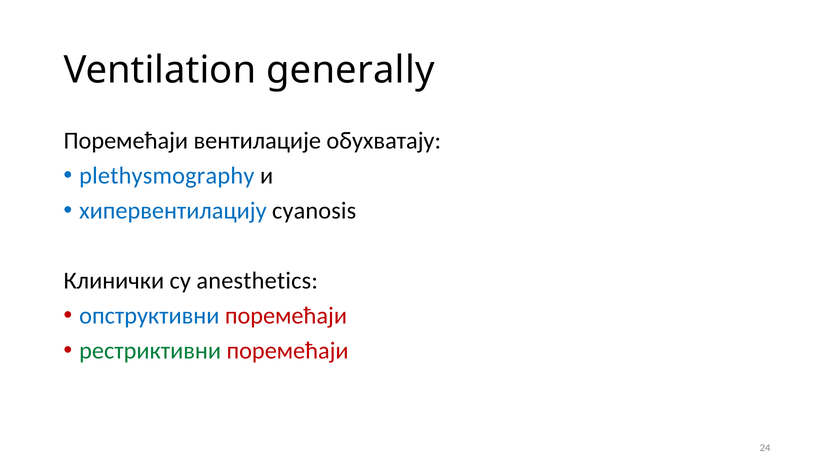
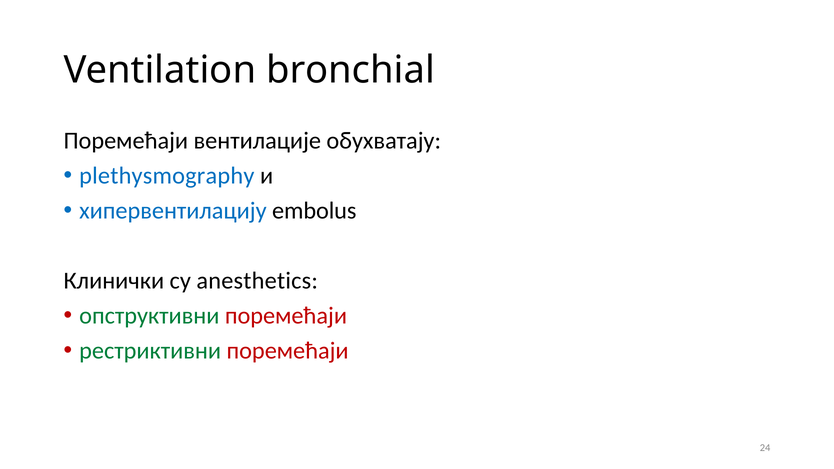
generally: generally -> bronchial (351, 70)
cyanosis: cyanosis -> embolus (314, 211)
опструктивни colour: blue -> green (149, 316)
